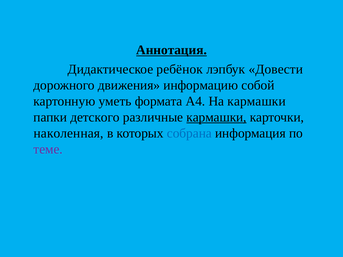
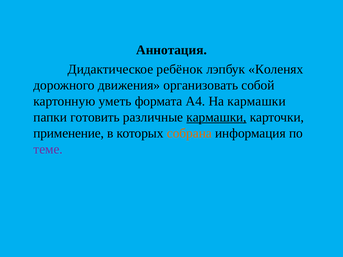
Аннотация underline: present -> none (172, 50)
Довести: Довести -> Коленях (276, 69)
информацию: информацию -> организовать (201, 85)
детского: детского -> готовить (95, 117)
наколенная: наколенная -> применение (69, 133)
собрана colour: blue -> orange (189, 133)
